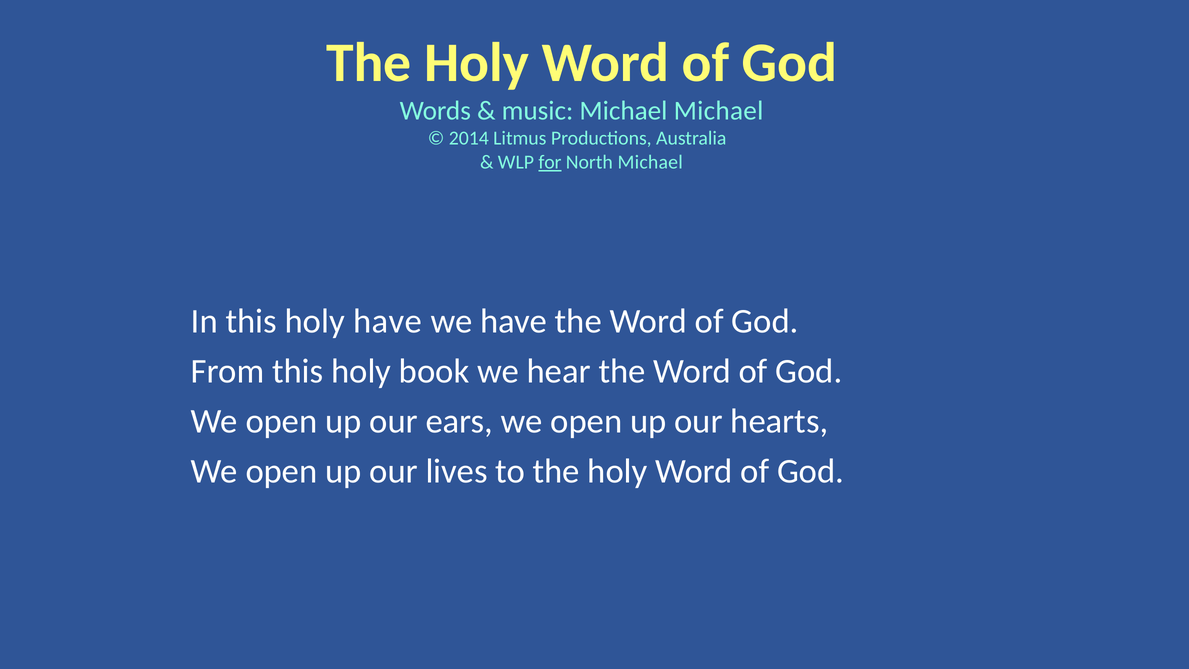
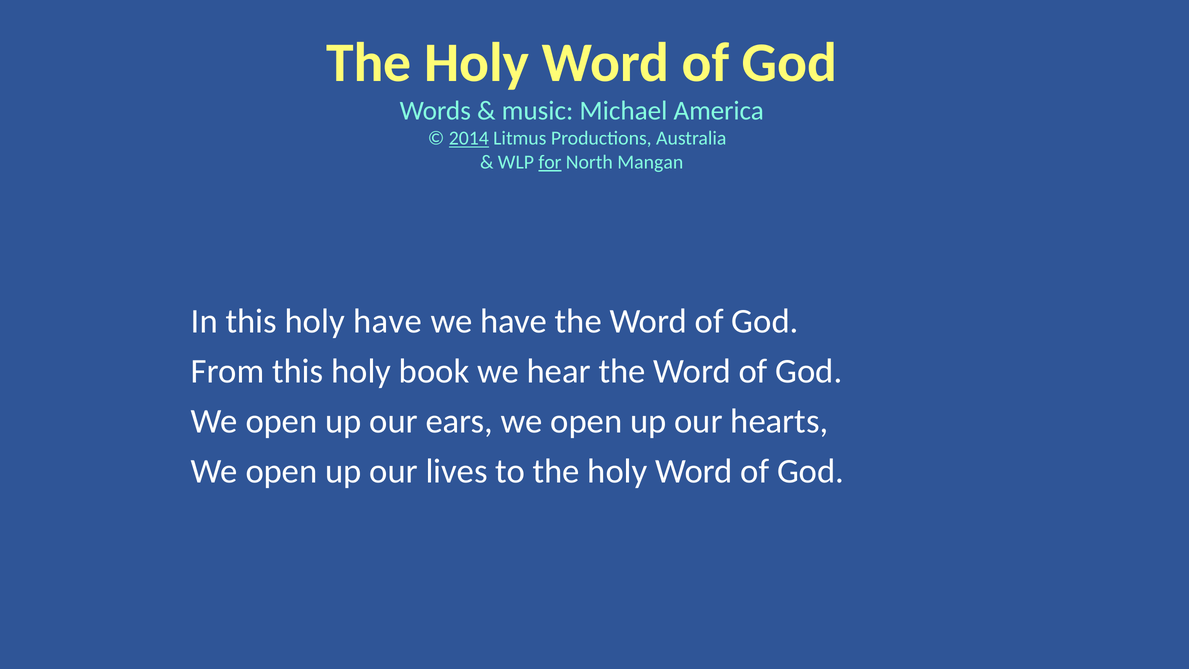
Michael Michael: Michael -> America (719, 111)
2014 underline: none -> present (469, 138)
North Michael: Michael -> Mangan (650, 162)
